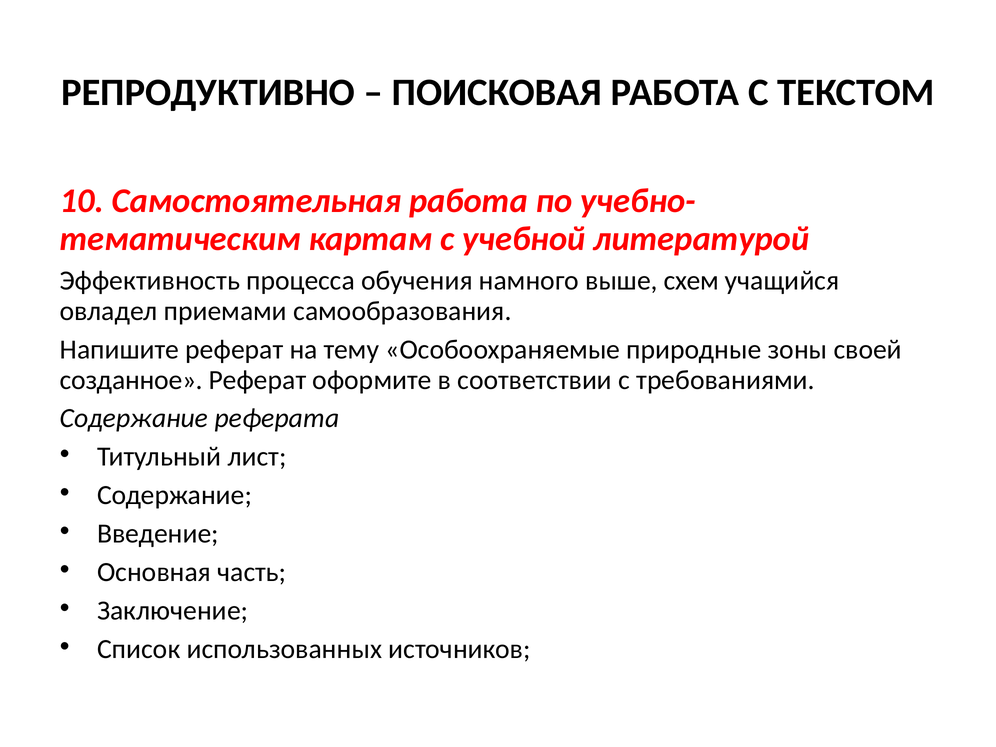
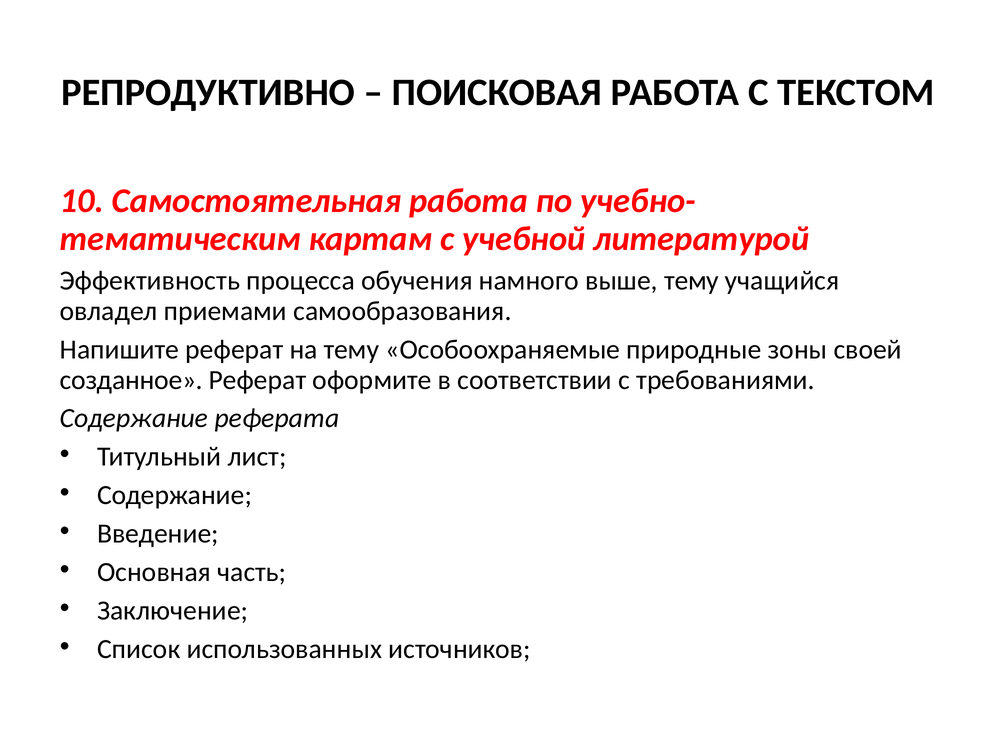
выше схем: схем -> тему (692, 280)
